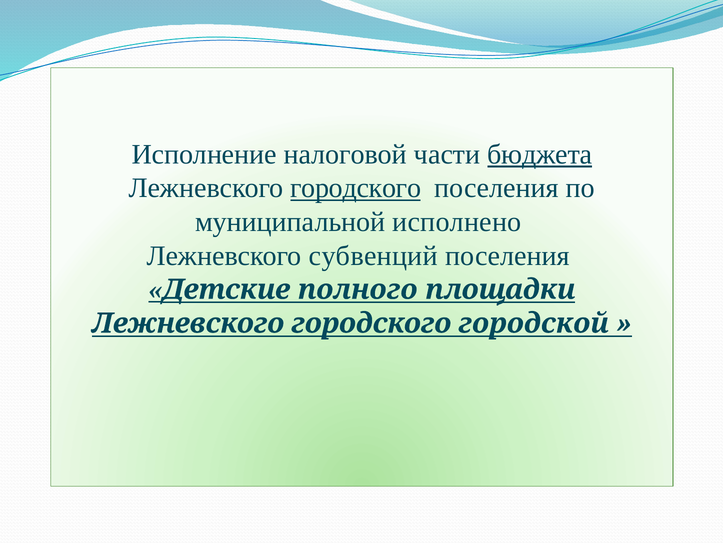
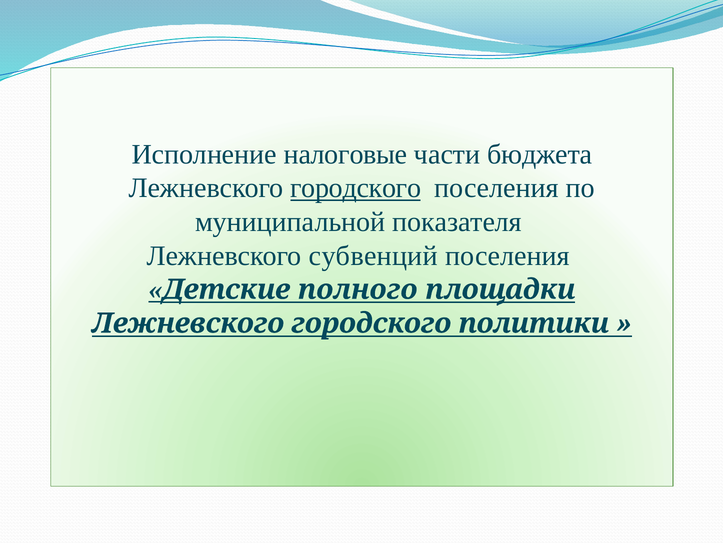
налоговой: налоговой -> налоговые (346, 154)
бюджета underline: present -> none (540, 154)
исполнено: исполнено -> показателя (457, 222)
городской: городской -> политики (534, 323)
